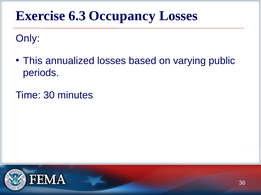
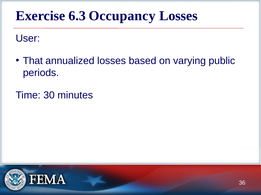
Only: Only -> User (28, 39)
This: This -> That (33, 61)
